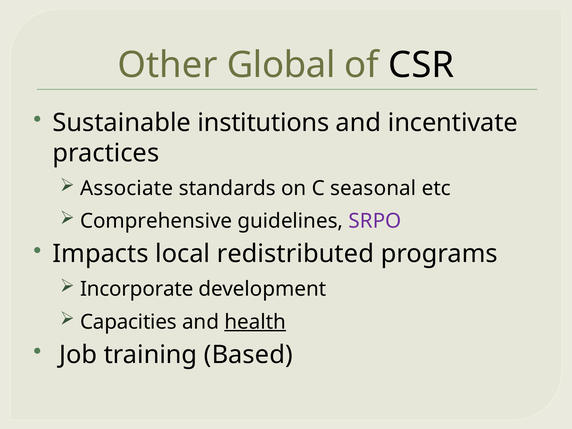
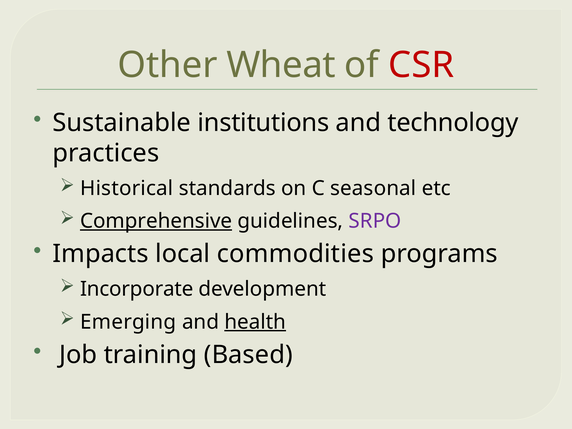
Global: Global -> Wheat (281, 65)
CSR colour: black -> red (421, 65)
incentivate: incentivate -> technology (453, 123)
Associate: Associate -> Historical (127, 188)
Comprehensive underline: none -> present (156, 221)
redistributed: redistributed -> commodities (295, 254)
Capacities: Capacities -> Emerging (128, 322)
